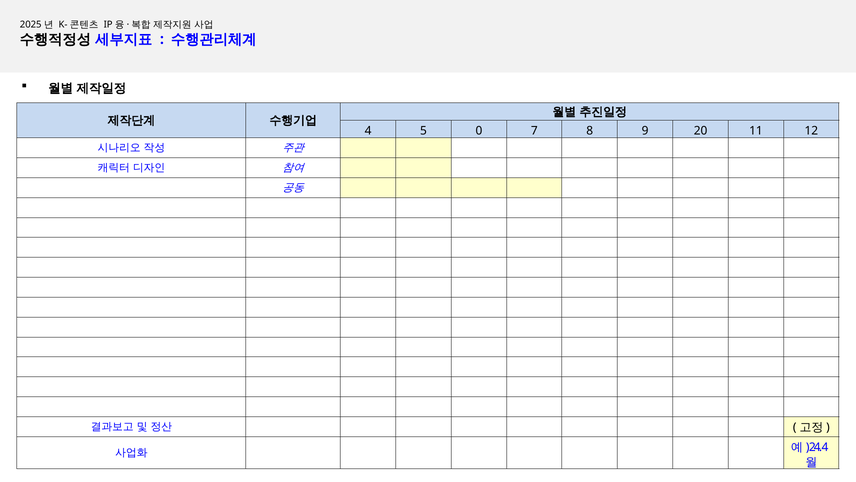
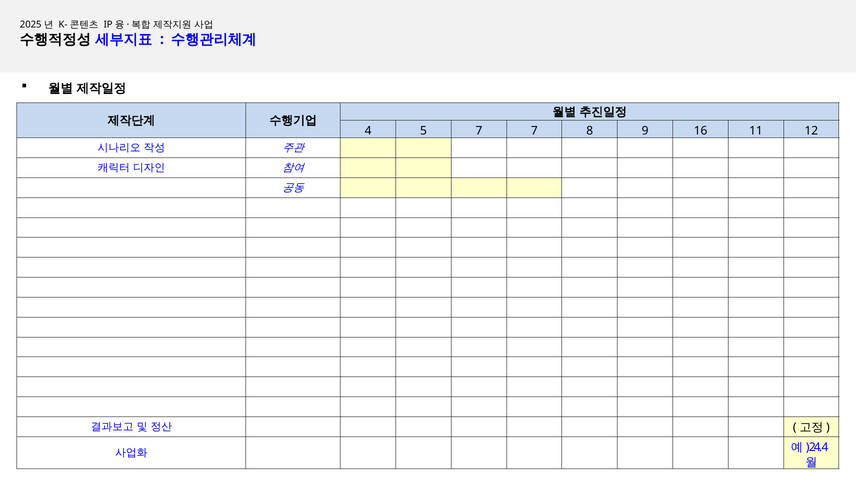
0: 0 -> 7 (479, 130)
20: 20 -> 16 (701, 130)
